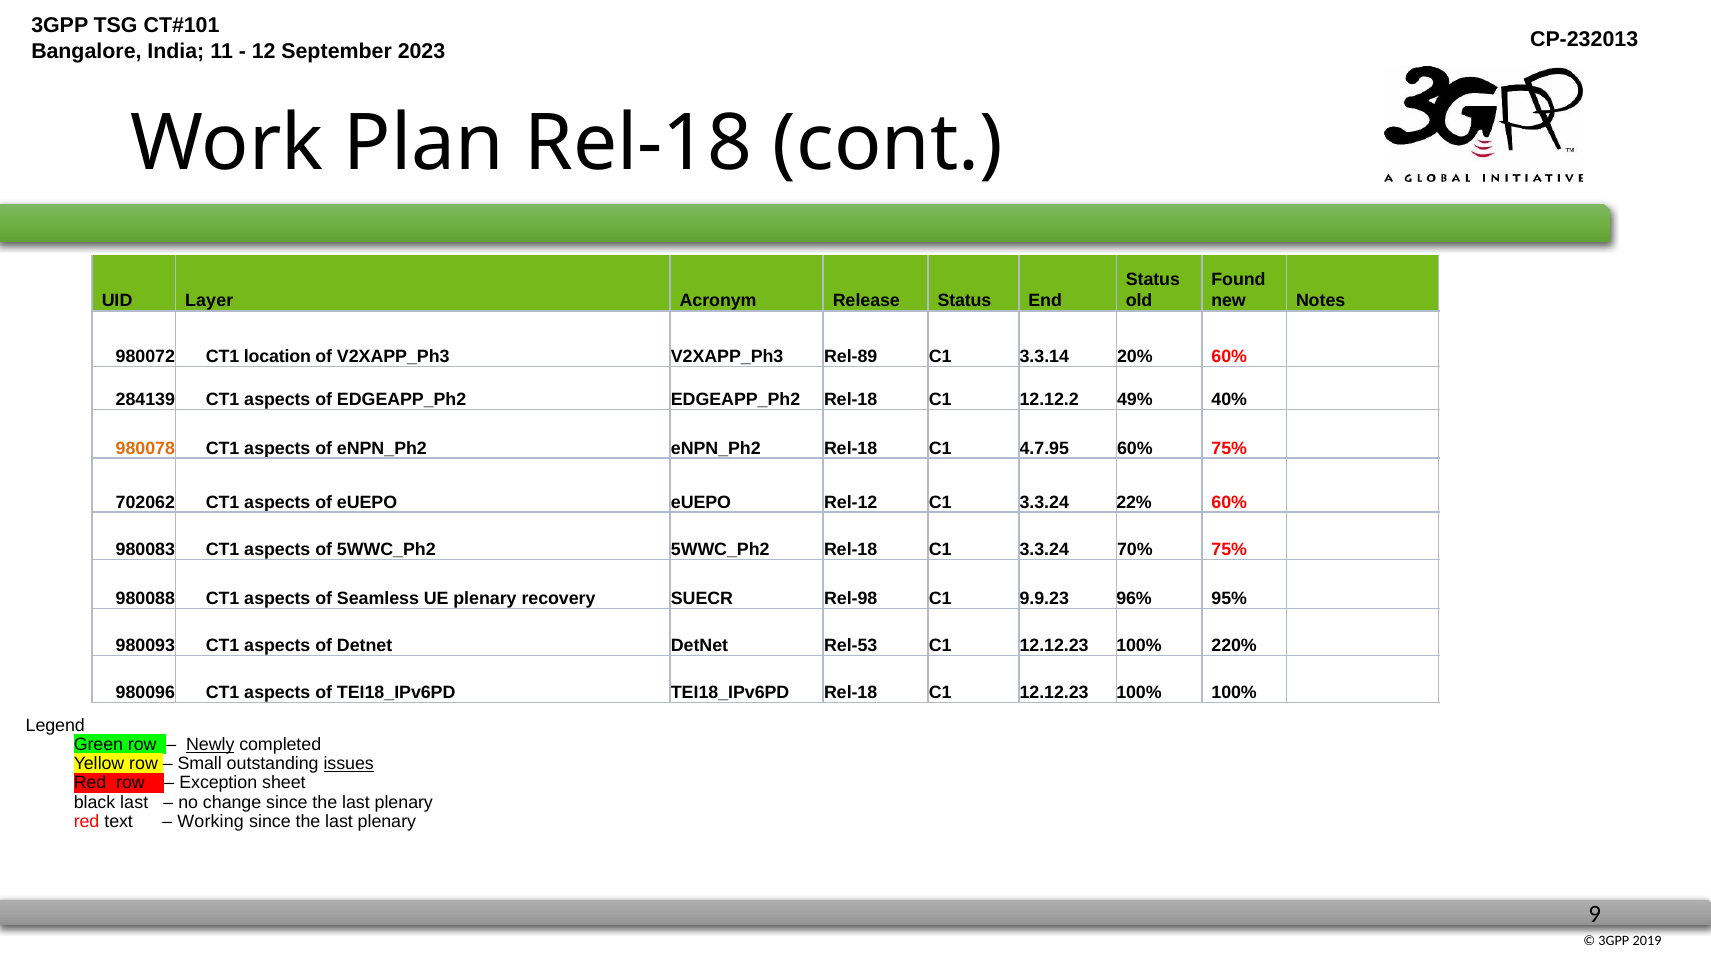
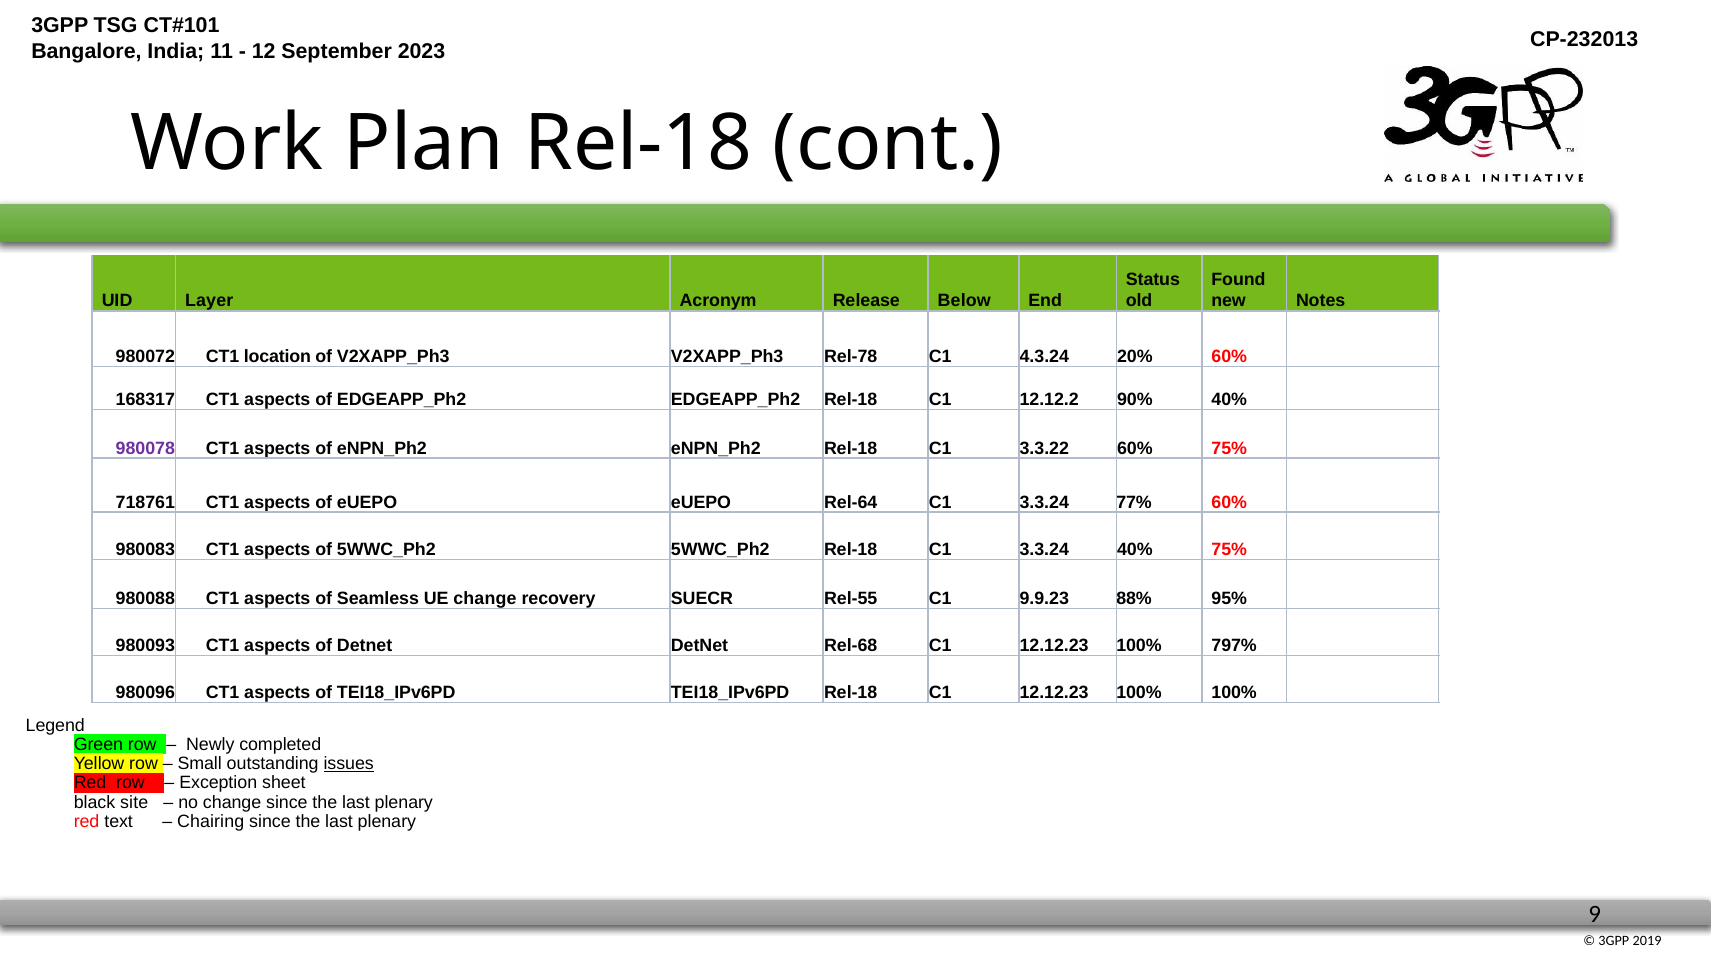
Release Status: Status -> Below (964, 301)
Rel-89: Rel-89 -> Rel-78 (851, 357)
3.3.14: 3.3.14 -> 4.3.24 (1044, 357)
284139: 284139 -> 168317 (145, 400)
49%: 49% -> 90% (1135, 400)
980078 colour: orange -> purple (145, 449)
4.7.95: 4.7.95 -> 3.3.22 (1044, 449)
702062: 702062 -> 718761 (145, 503)
Rel-12: Rel-12 -> Rel-64 (851, 503)
22%: 22% -> 77% (1134, 503)
3.3.24 70%: 70% -> 40% (1135, 550)
UE plenary: plenary -> change (485, 599)
Rel-98: Rel-98 -> Rel-55 (851, 599)
96%: 96% -> 88% (1134, 599)
Rel-53: Rel-53 -> Rel-68 (851, 646)
220%: 220% -> 797% (1234, 646)
Newly underline: present -> none (210, 745)
black last: last -> site (134, 803)
Working: Working -> Chairing (211, 822)
